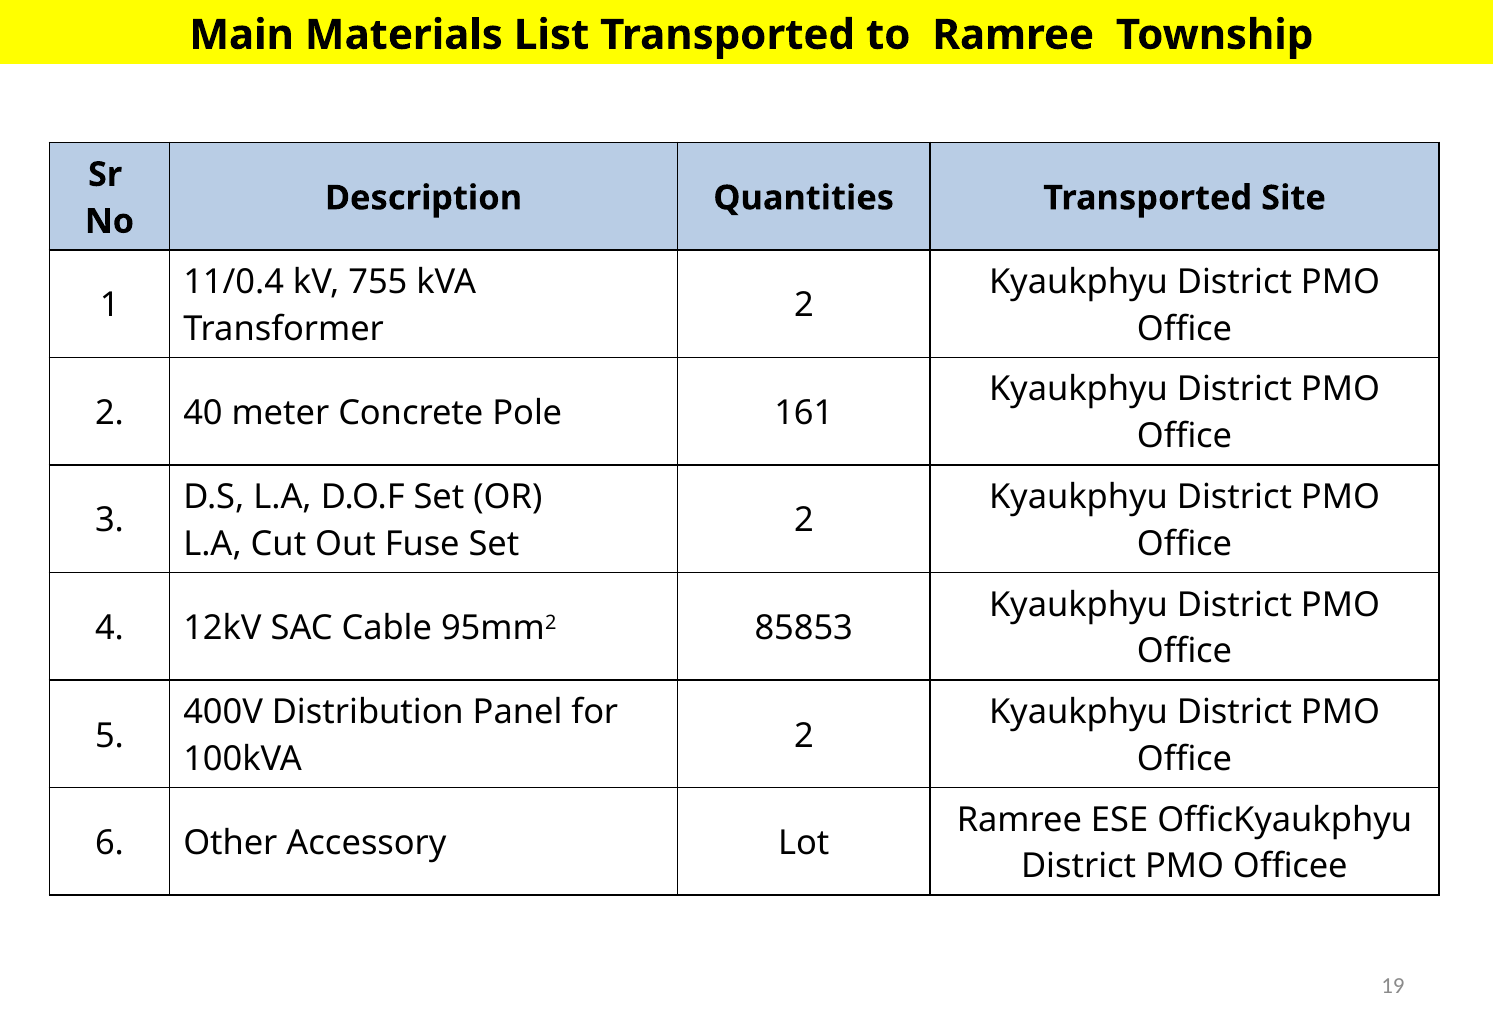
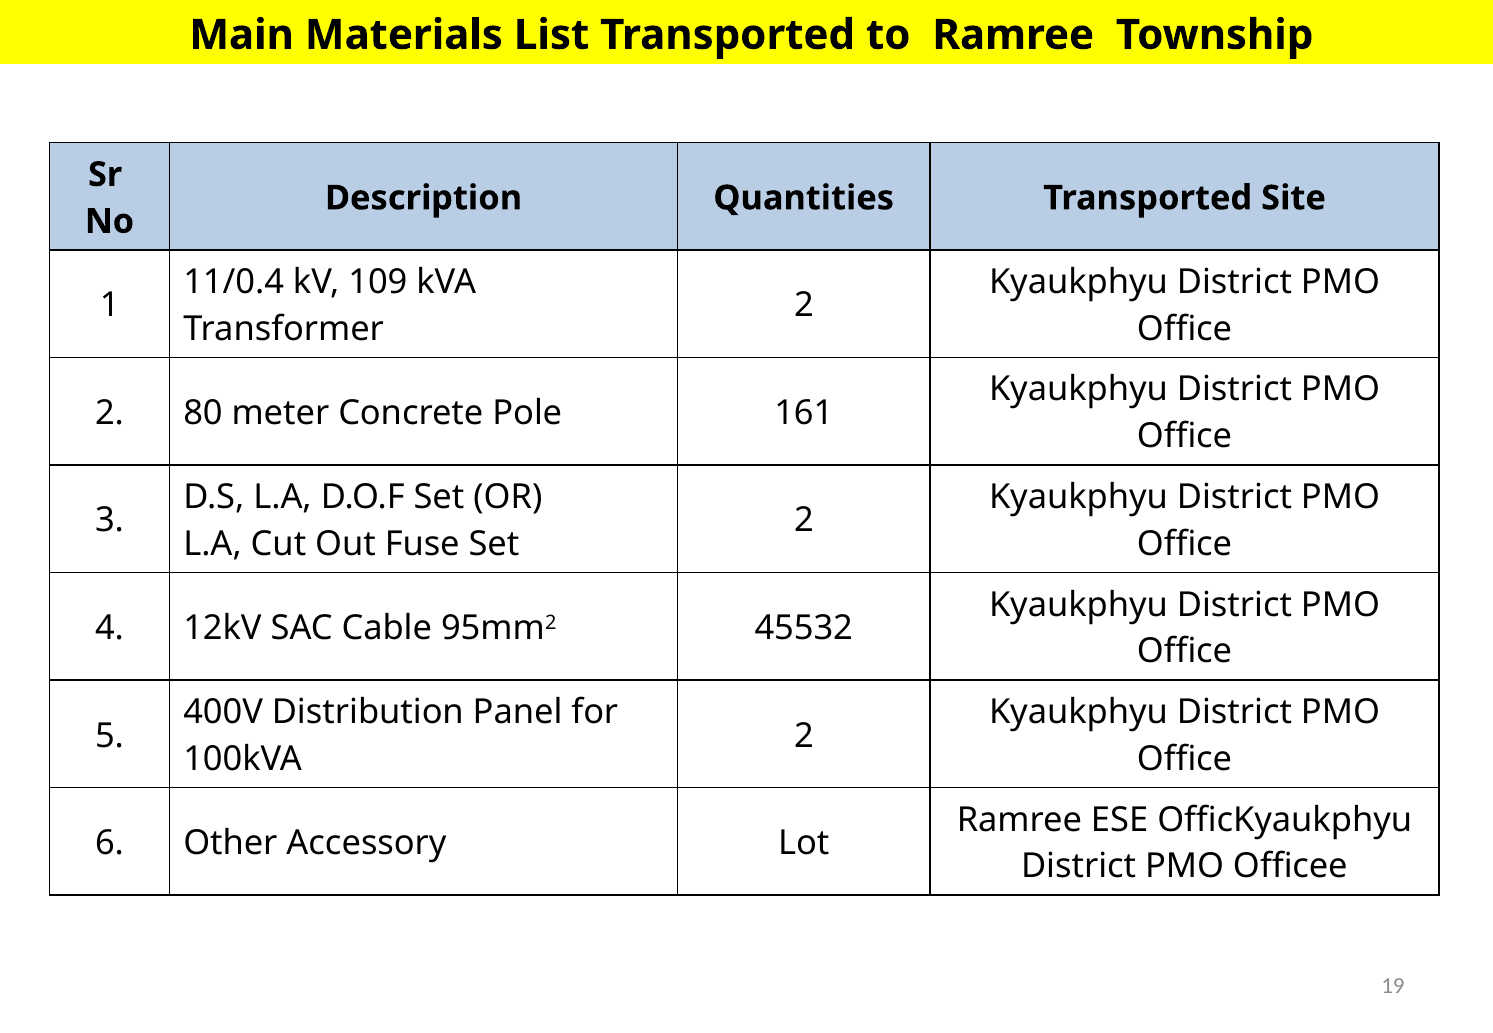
755: 755 -> 109 (378, 282)
40: 40 -> 80 (203, 413)
85853: 85853 -> 45532 (804, 628)
